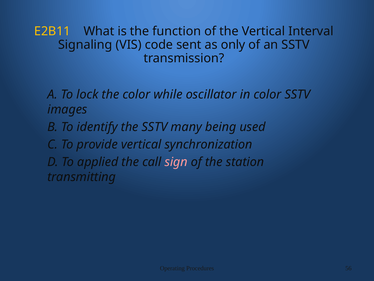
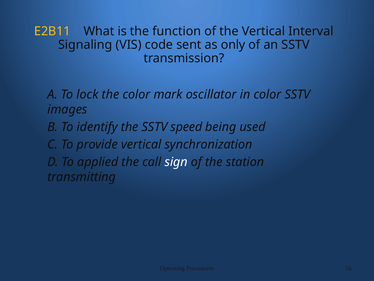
while: while -> mark (168, 94)
many: many -> speed (186, 127)
sign colour: pink -> white (176, 162)
